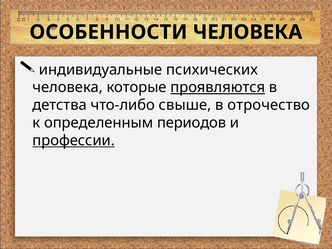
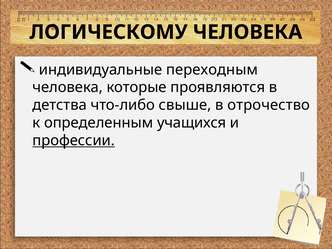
ОСОБЕННОСТИ: ОСОБЕННОСТИ -> ЛОГИЧЕСКОМУ (109, 32)
психических: психических -> переходным (212, 70)
проявляются underline: present -> none (218, 87)
периодов: периодов -> учащихся (192, 123)
